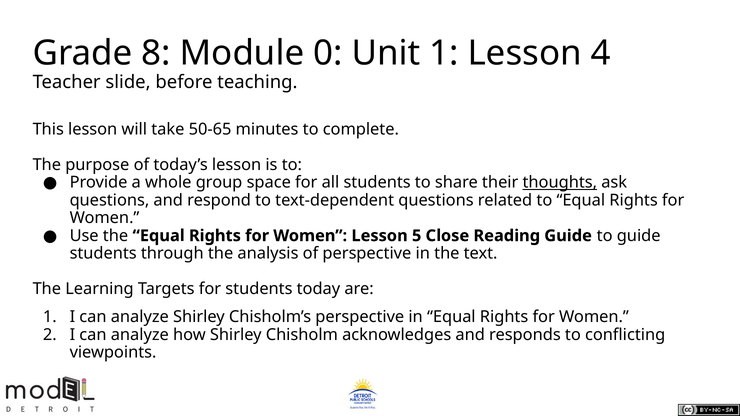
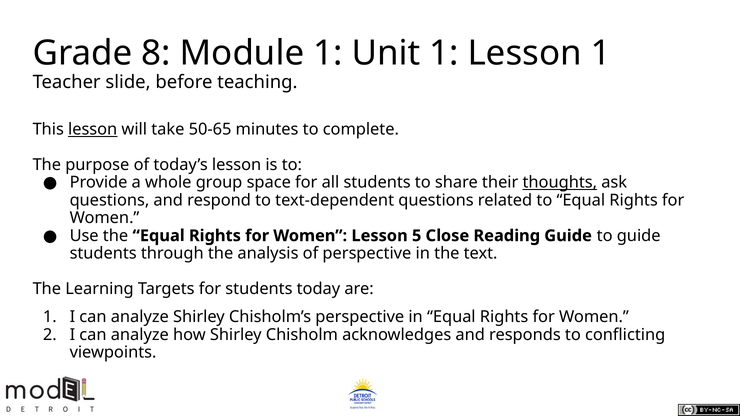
Module 0: 0 -> 1 (328, 53)
Lesson 4: 4 -> 1 (601, 53)
lesson underline: none -> present (93, 129)
